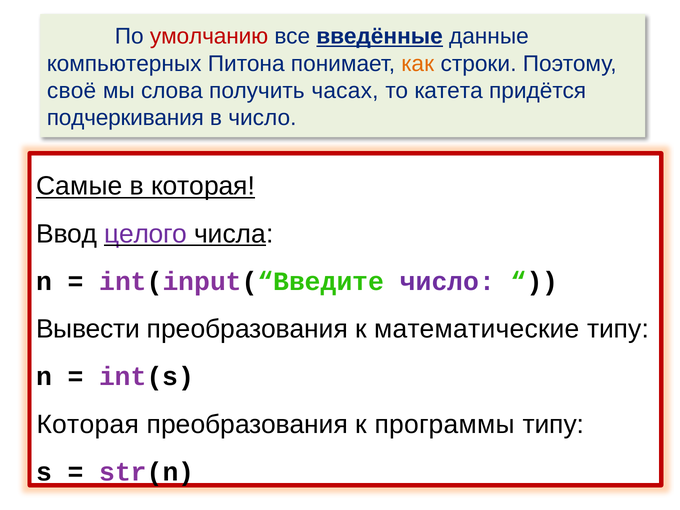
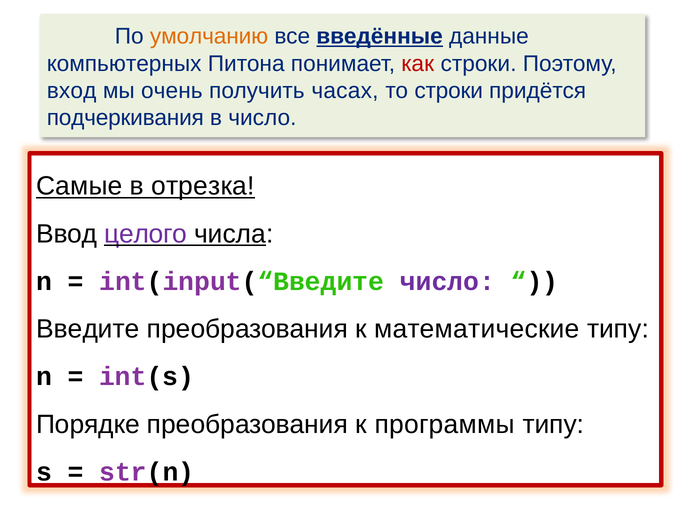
умолчанию colour: red -> orange (209, 36)
как colour: orange -> red (418, 64)
своё: своё -> вход (72, 91)
слова: слова -> очень (172, 91)
то катета: катета -> строки (449, 91)
в которая: которая -> отрезка (203, 186)
Вывести: Вывести -> Введите (88, 329)
Которая: Которая -> Порядке (88, 424)
